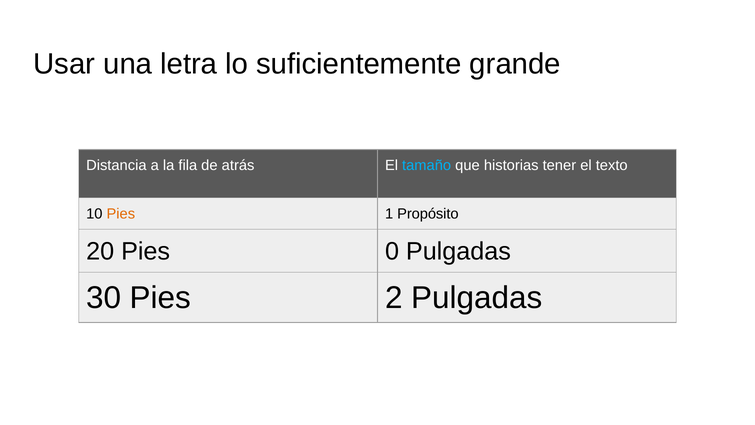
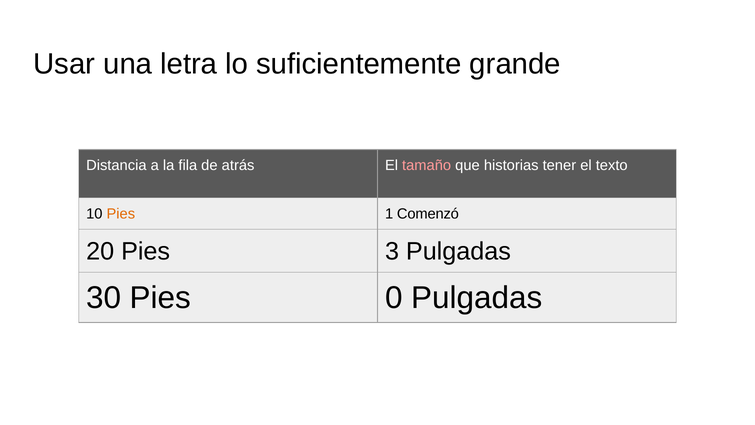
tamaño colour: light blue -> pink (427, 165)
Propósito: Propósito -> Comenzó (428, 214)
0: 0 -> 3 (392, 251)
2: 2 -> 0 (394, 298)
